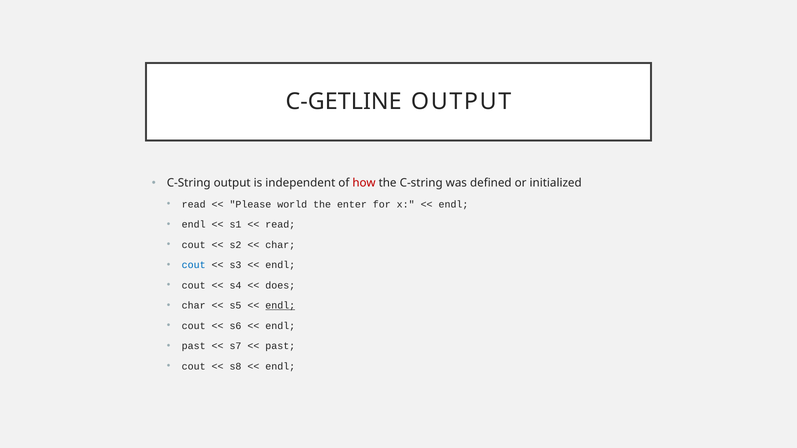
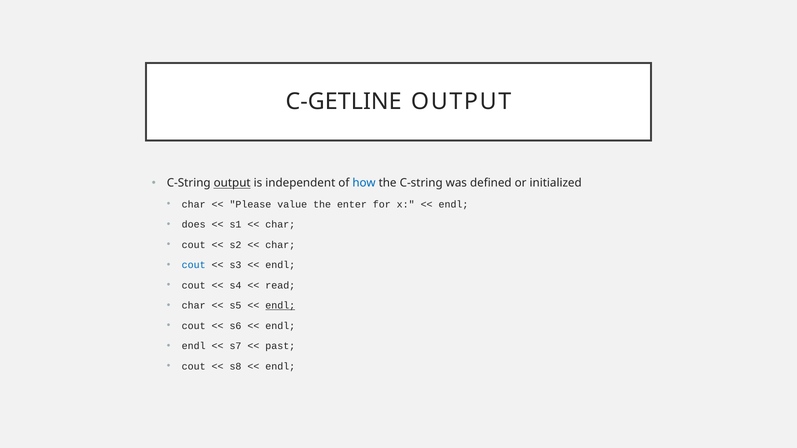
output underline: none -> present (232, 183)
how colour: red -> blue (364, 183)
read: read -> char (194, 204)
world: world -> value (292, 204)
endl: endl -> does (194, 225)
read: read -> char (280, 225)
does: does -> read (280, 285)
past: past -> endl (194, 346)
